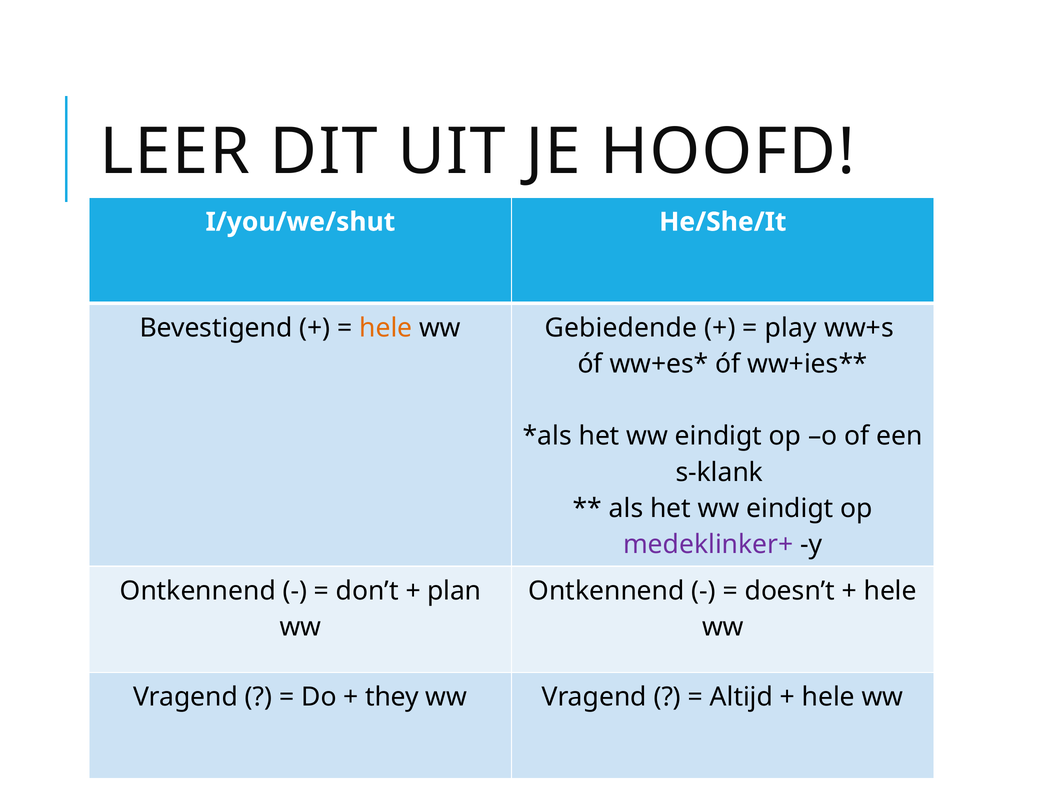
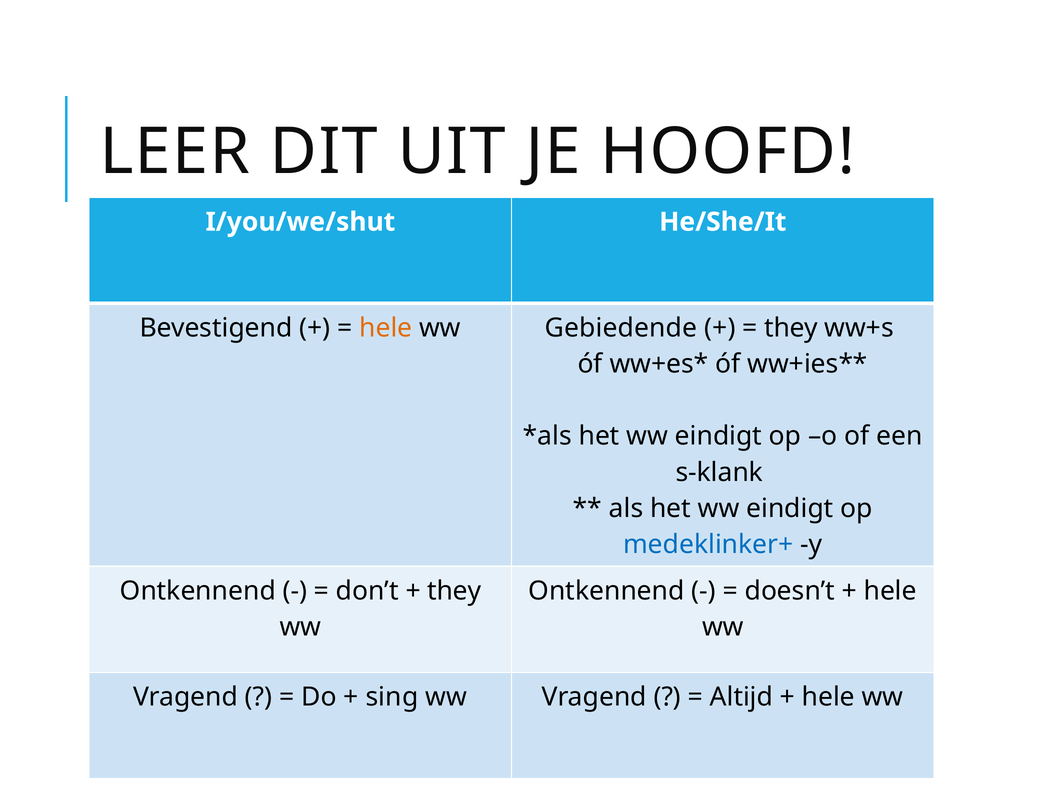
play: play -> they (791, 328)
medeklinker+ colour: purple -> blue (708, 544)
plan: plan -> they (454, 591)
they: they -> sing (392, 697)
